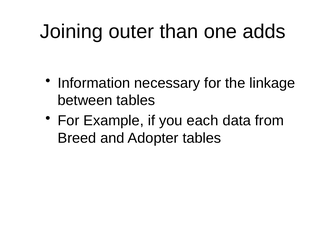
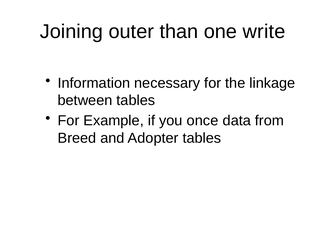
adds: adds -> write (264, 32)
each: each -> once (202, 121)
